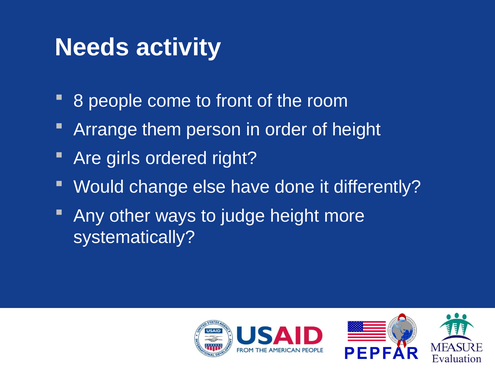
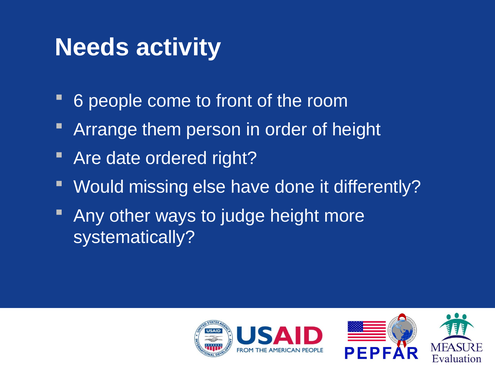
8: 8 -> 6 (78, 101)
girls: girls -> date (123, 158)
change: change -> missing (159, 187)
